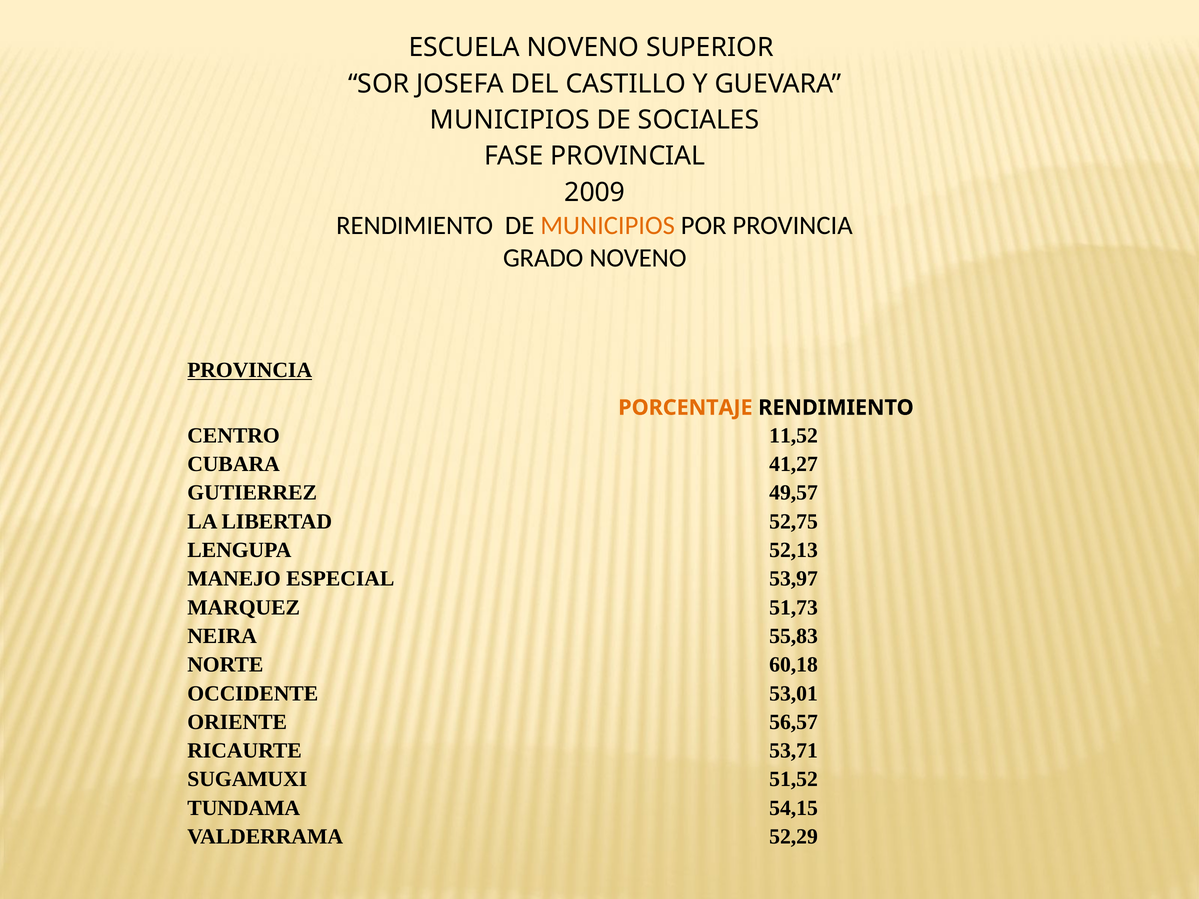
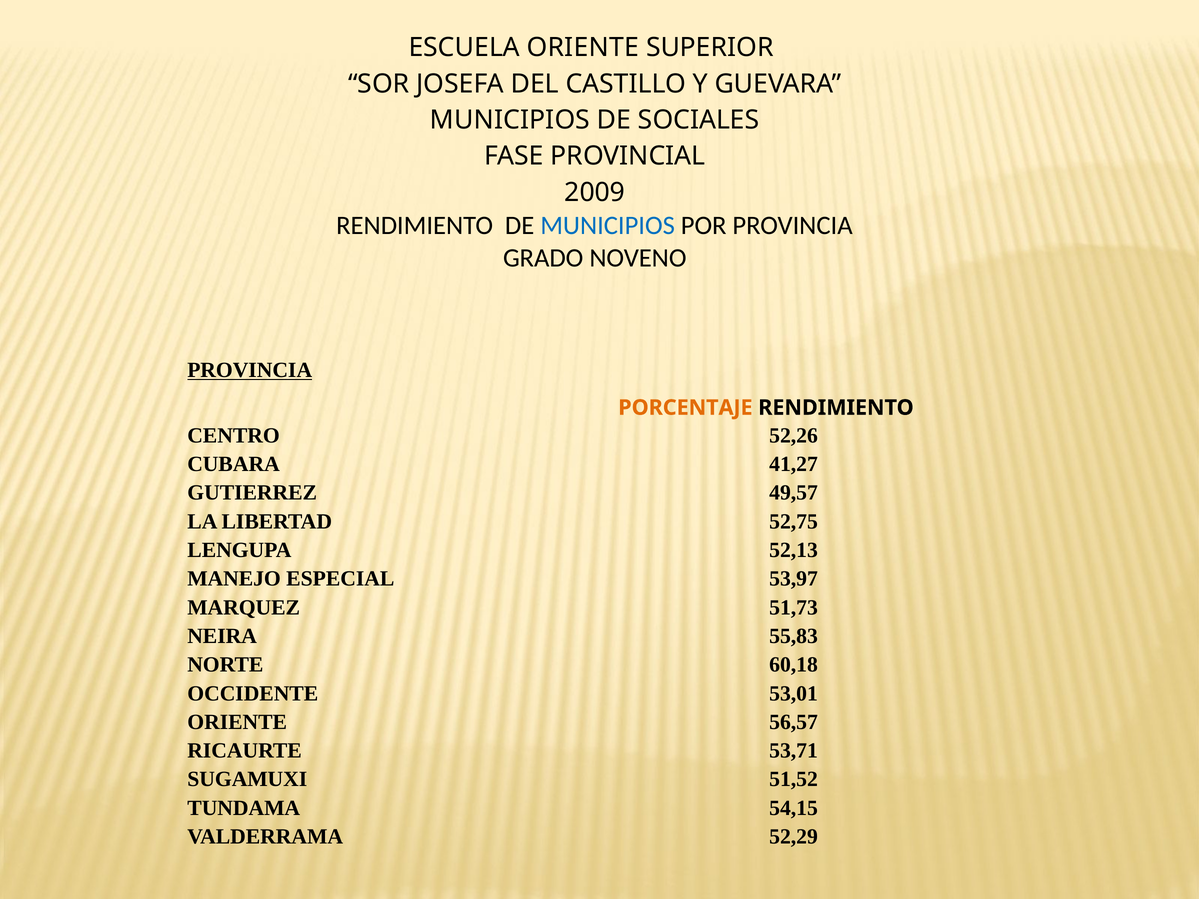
ESCUELA NOVENO: NOVENO -> ORIENTE (583, 48)
MUNICIPIOS colour: orange -> blue (608, 226)
11,52: 11,52 -> 52,26 (794, 436)
